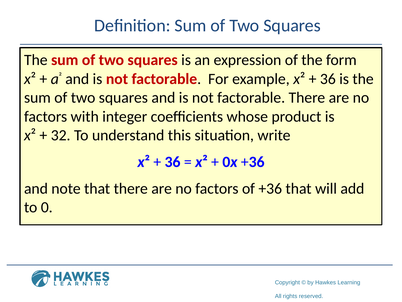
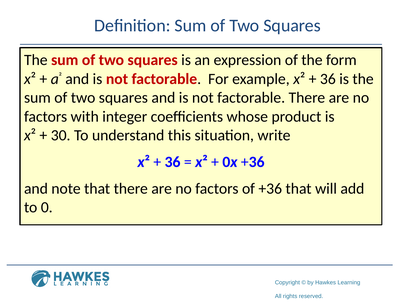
32: 32 -> 30 (61, 135)
